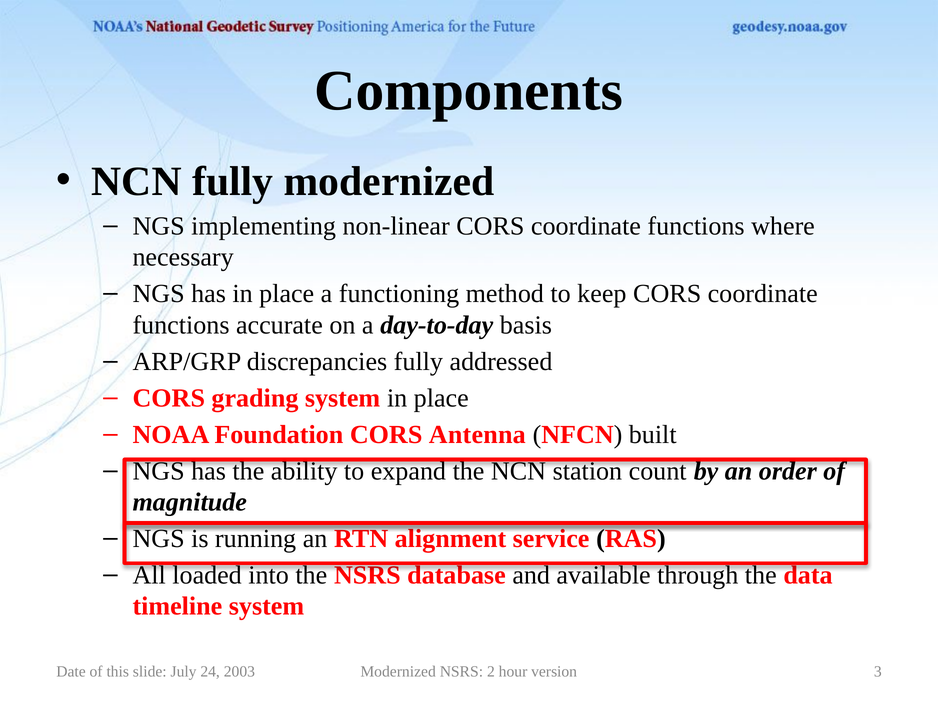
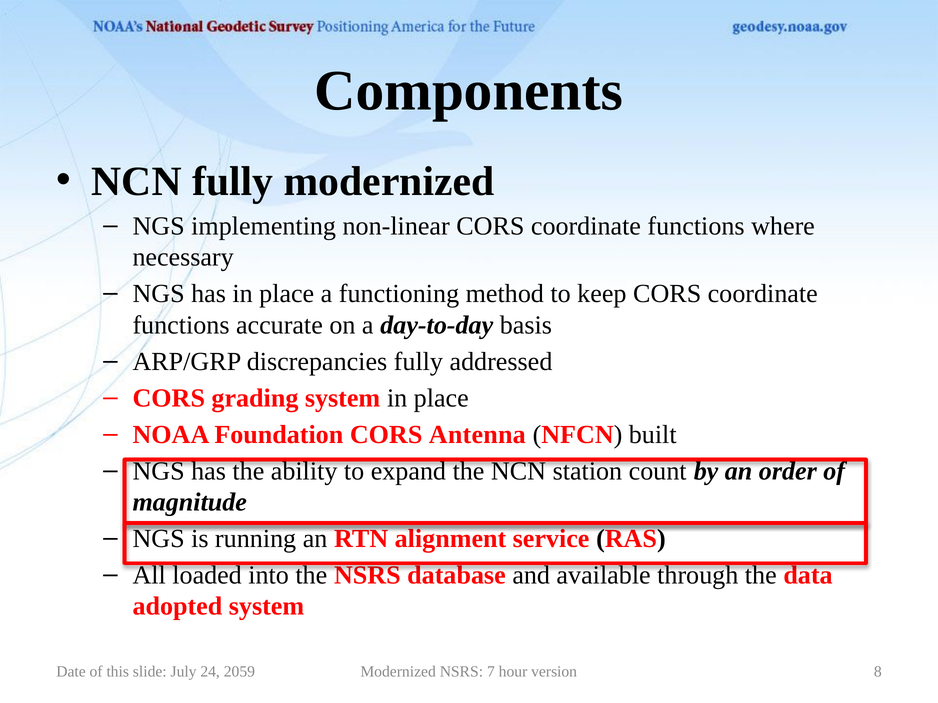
timeline: timeline -> adopted (177, 607)
2003: 2003 -> 2059 (239, 672)
2: 2 -> 7 (491, 672)
3: 3 -> 8 (878, 672)
